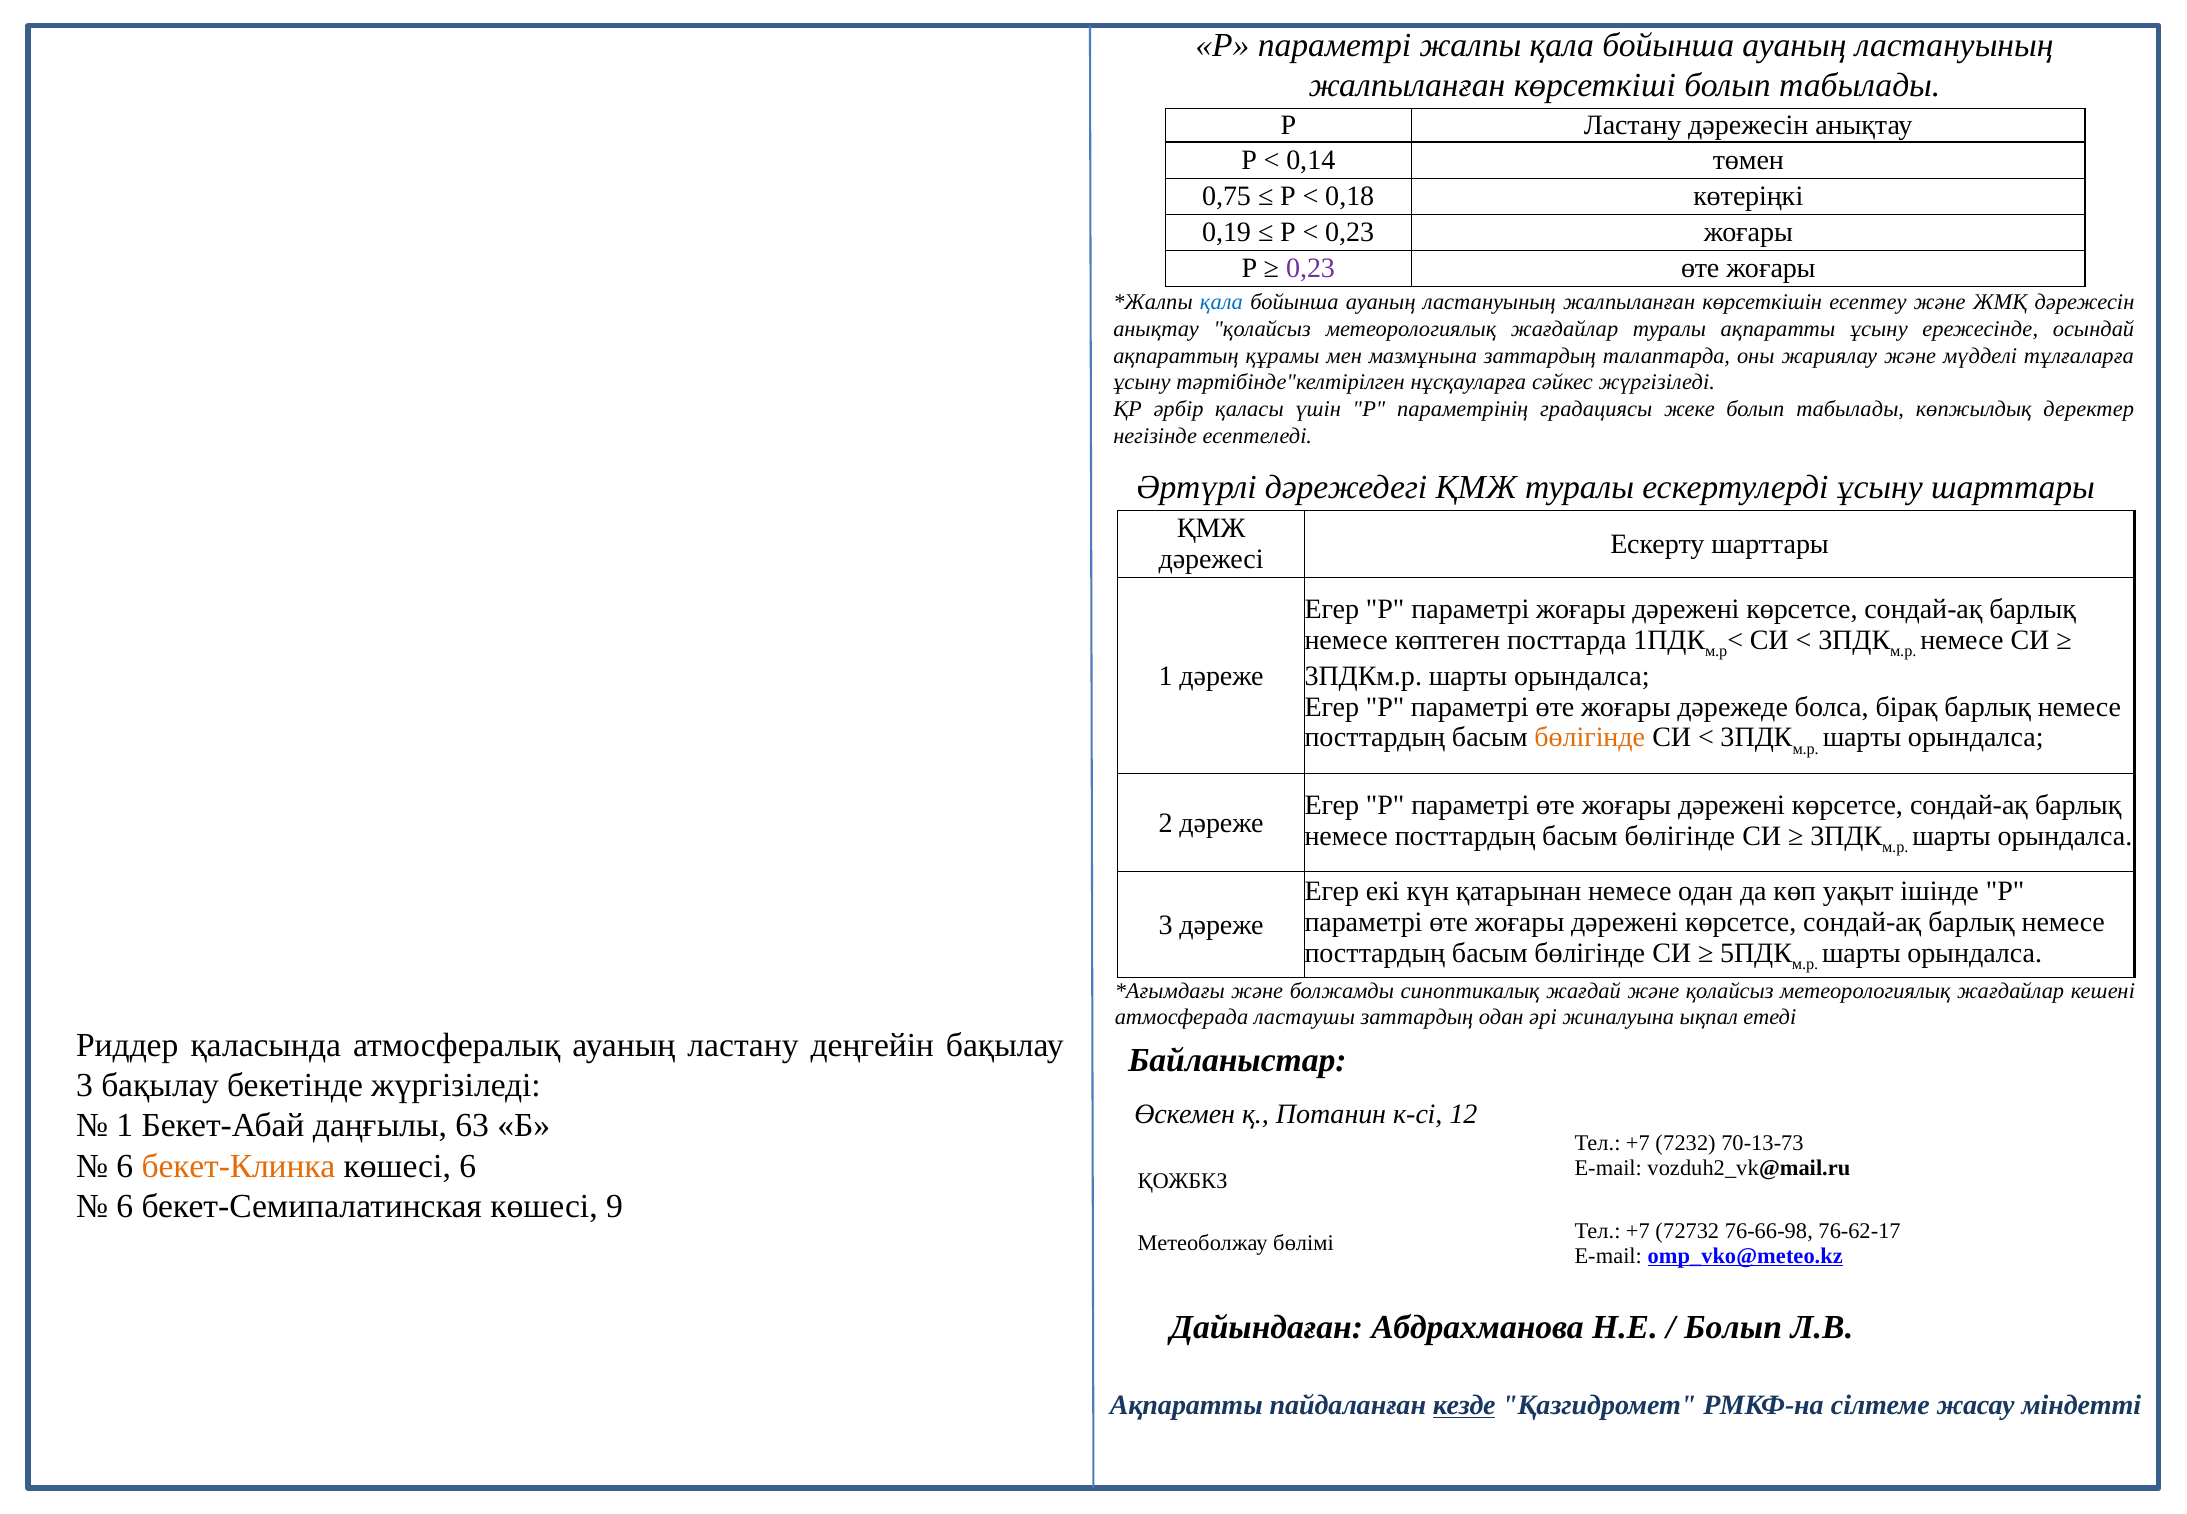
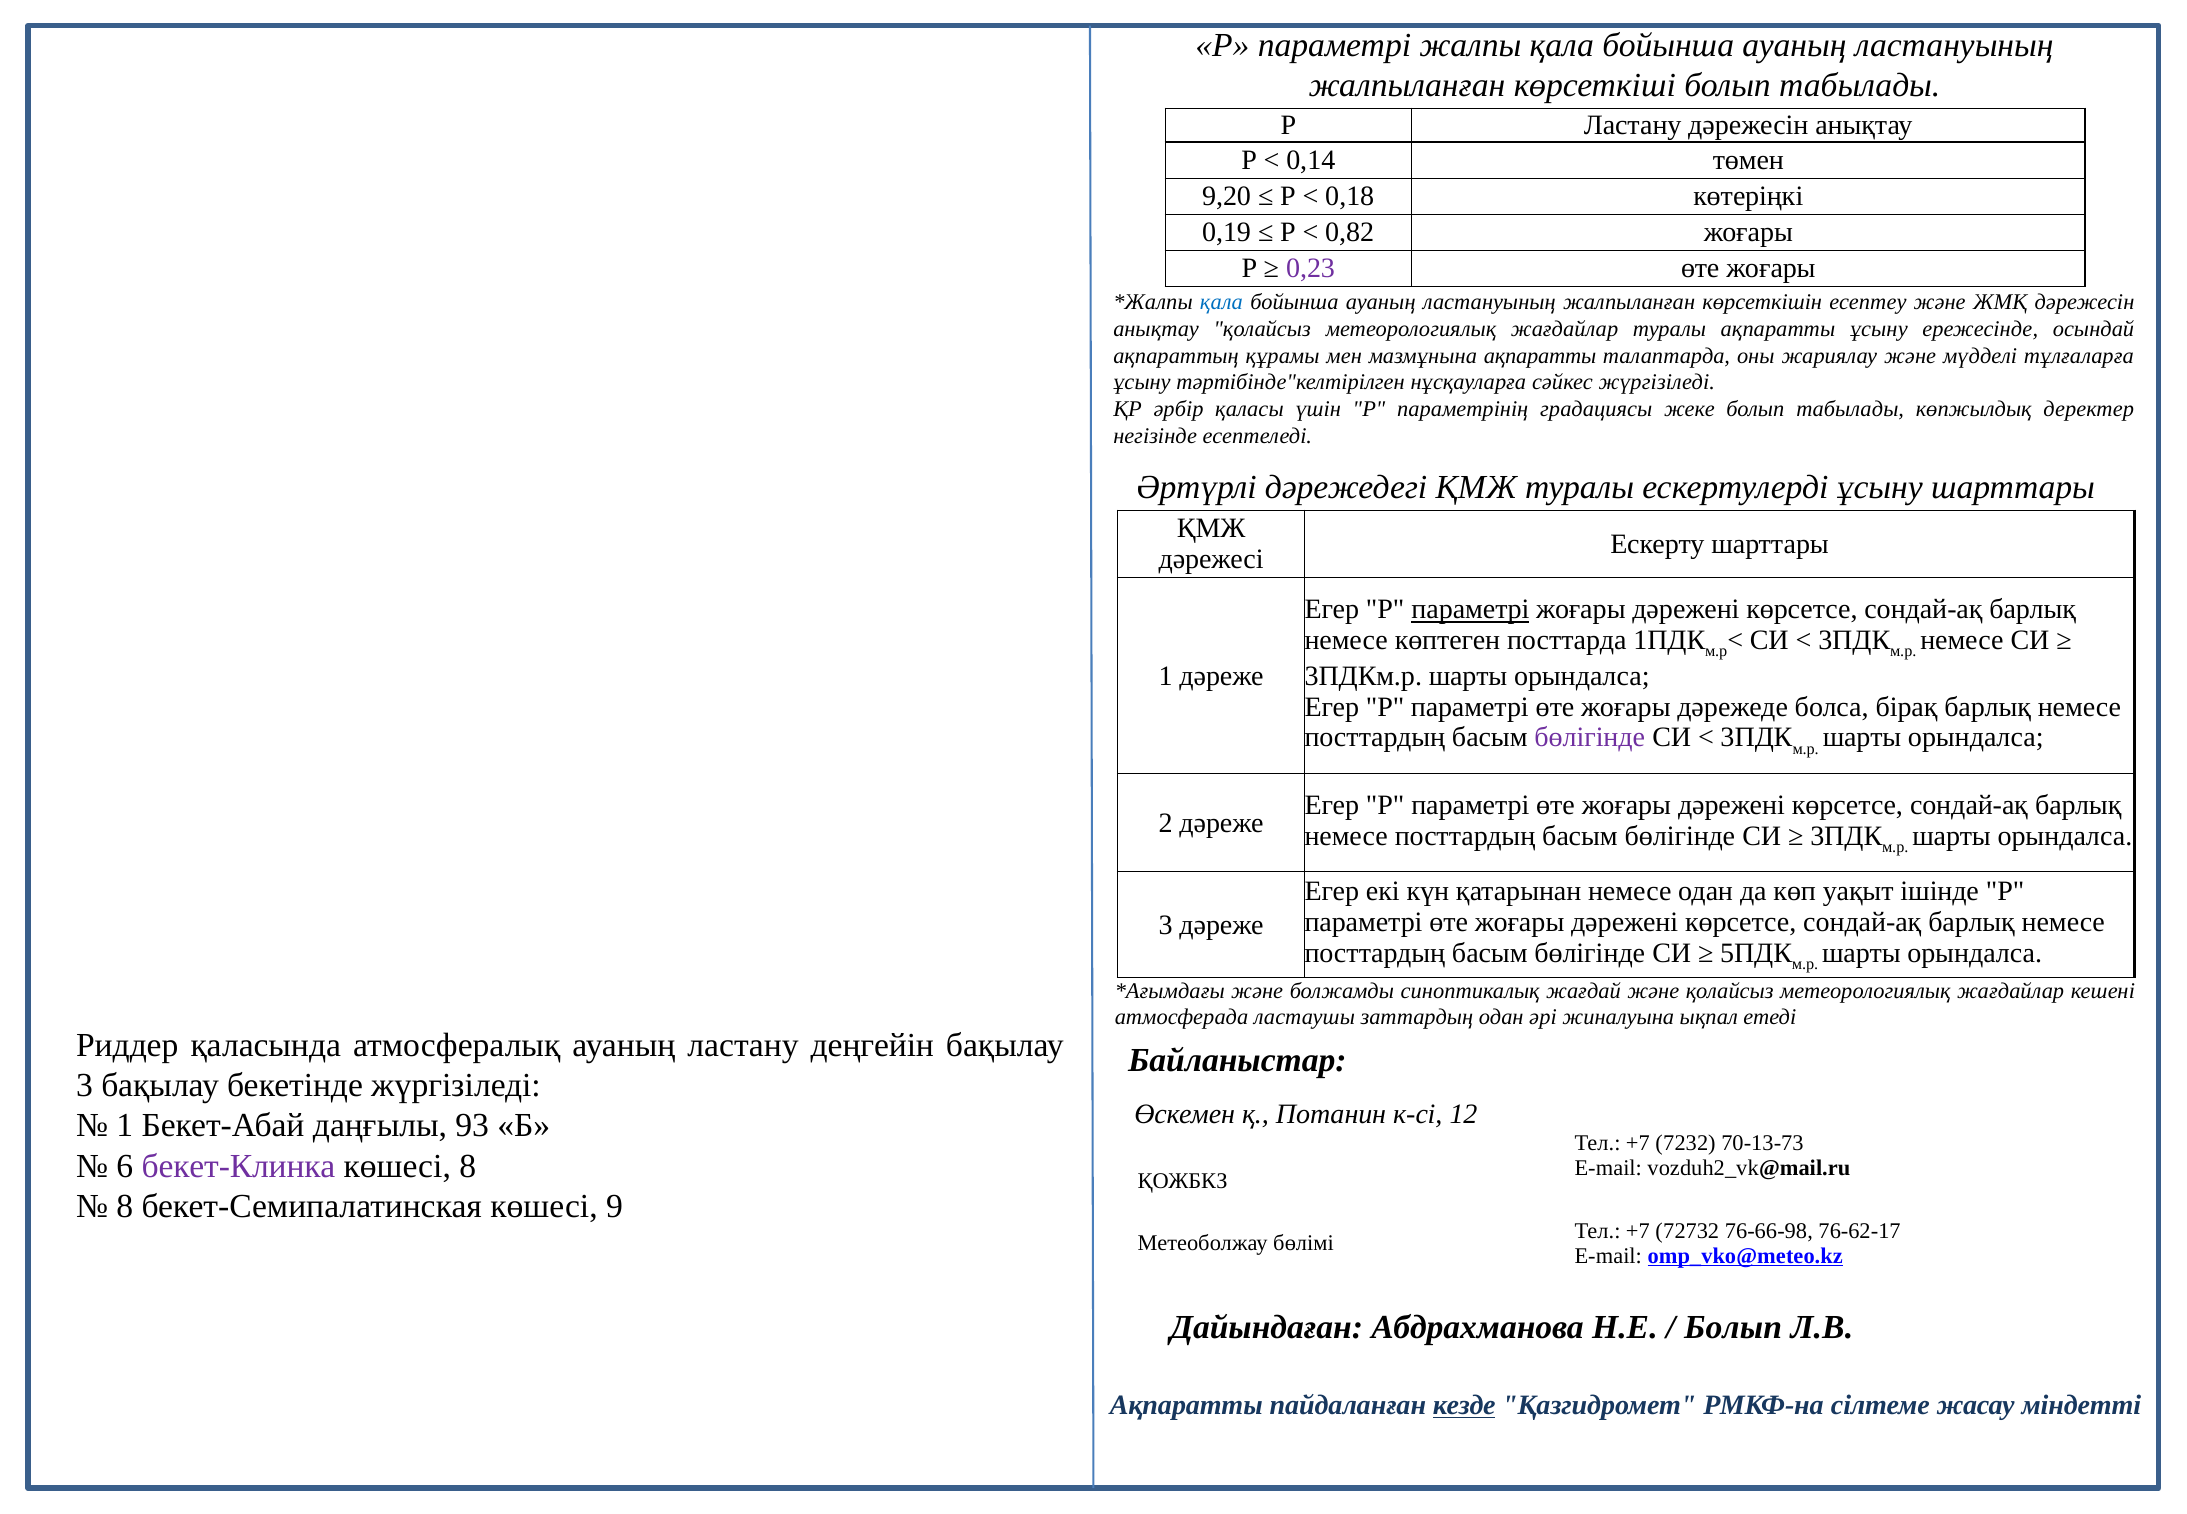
0,75: 0,75 -> 9,20 (1227, 196)
0,23: 0,23 -> 0,82 (1350, 232)
мазмұнына заттардың: заттардың -> ақпаратты (1540, 356)
параметрі underline: none -> present (1470, 610)
бөлігінде colour: orange -> purple (1590, 738)
63: 63 -> 93 (472, 1126)
бекет-Клинка colour: orange -> purple (239, 1166)
көшесі 6: 6 -> 8 (468, 1166)
6: 6 -> 8 (125, 1207)
